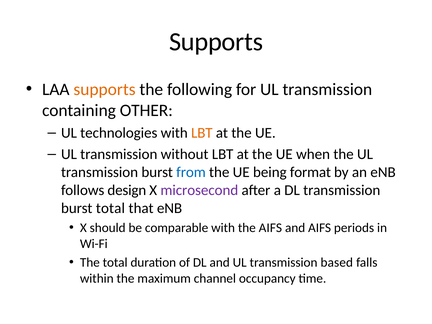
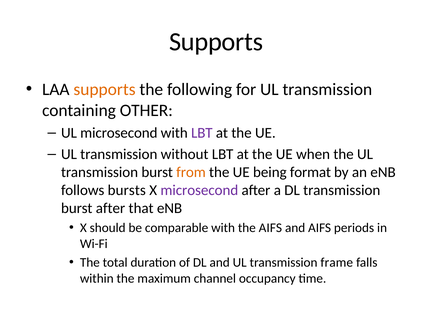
UL technologies: technologies -> microsecond (119, 133)
LBT colour: orange -> purple (202, 133)
from colour: blue -> orange (191, 172)
design: design -> bursts (127, 190)
burst total: total -> after (111, 208)
based: based -> frame (337, 262)
